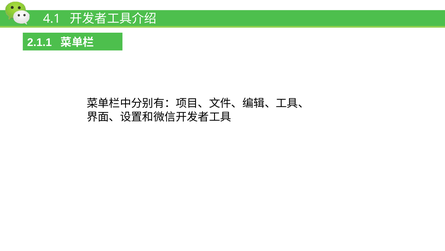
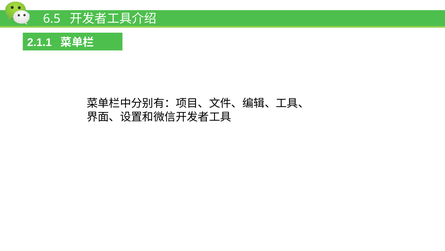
4.1: 4.1 -> 6.5 (52, 19)
